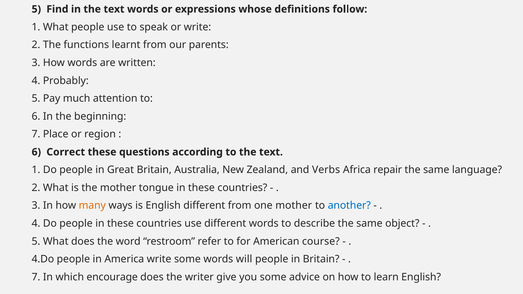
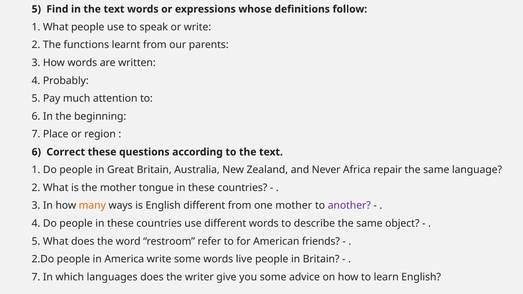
Verbs: Verbs -> Never (326, 170)
another colour: blue -> purple (349, 206)
course: course -> friends (321, 241)
4.Do: 4.Do -> 2.Do (43, 259)
will: will -> live (244, 259)
encourage: encourage -> languages (112, 277)
